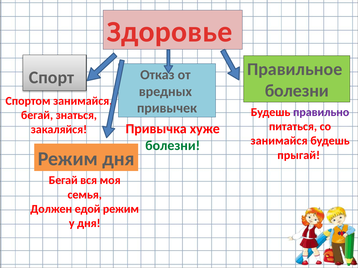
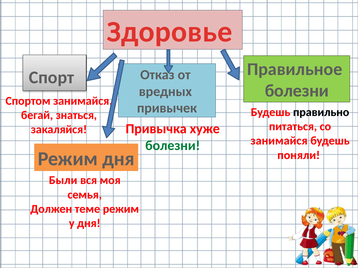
правильно colour: purple -> black (321, 112)
прыгай: прыгай -> поняли (299, 155)
Бегай: Бегай -> Были (63, 181)
едой: едой -> теме (87, 209)
